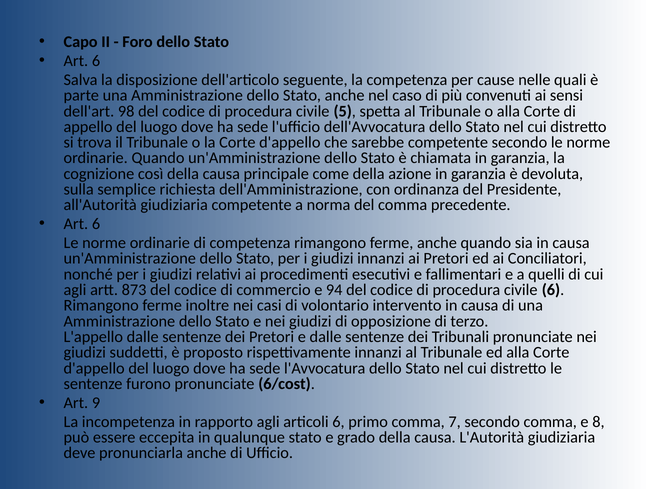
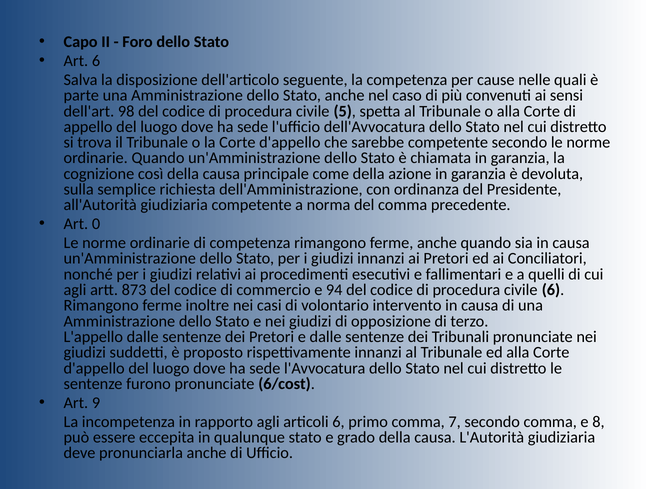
6: 6 -> 0 (96, 224)
